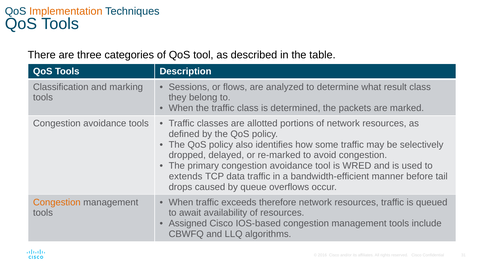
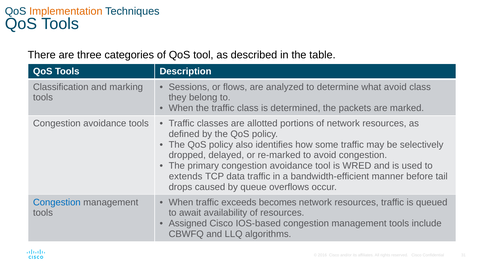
what result: result -> avoid (395, 87)
Congestion colour: orange -> blue (57, 203)
therefore: therefore -> becomes (278, 203)
